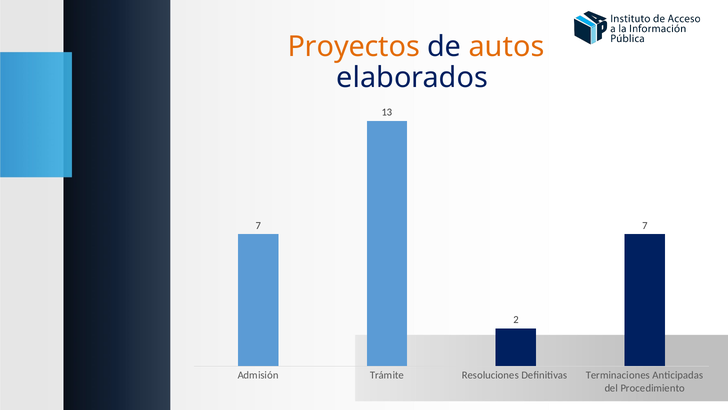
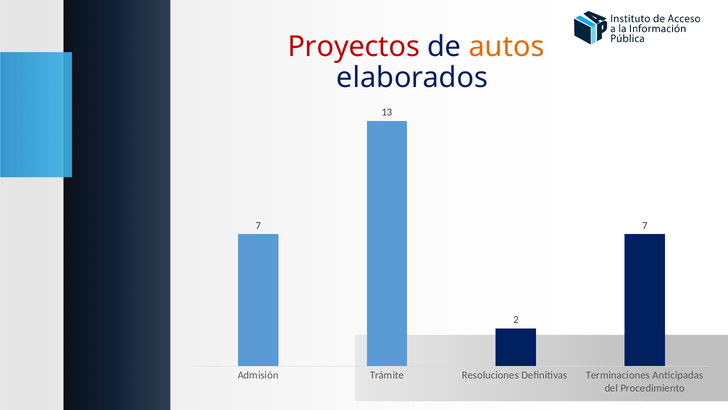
Proyectos colour: orange -> red (354, 46)
